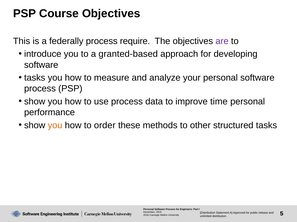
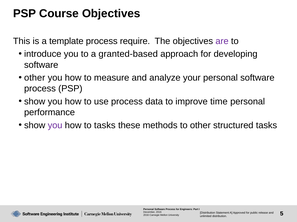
federally: federally -> template (66, 41)
tasks: tasks -> other (35, 78)
you colour: orange -> purple (55, 126)
to order: order -> tasks (105, 126)
